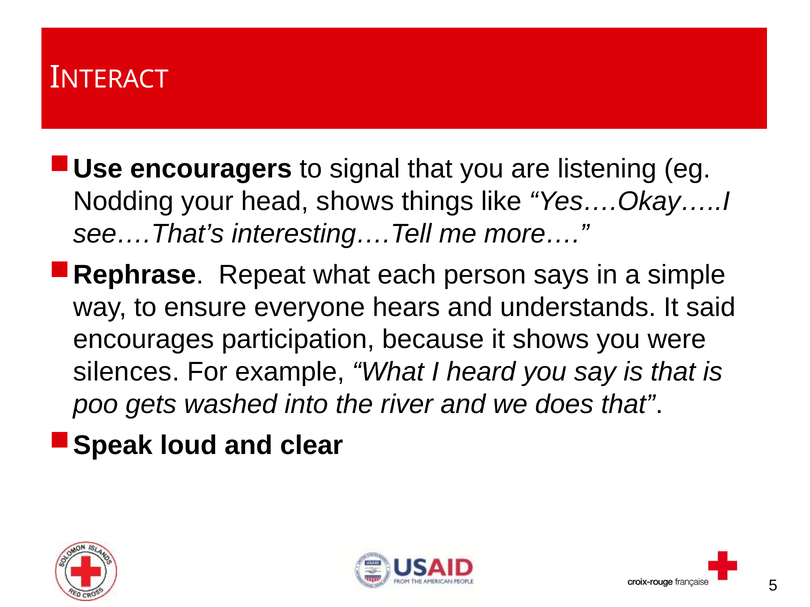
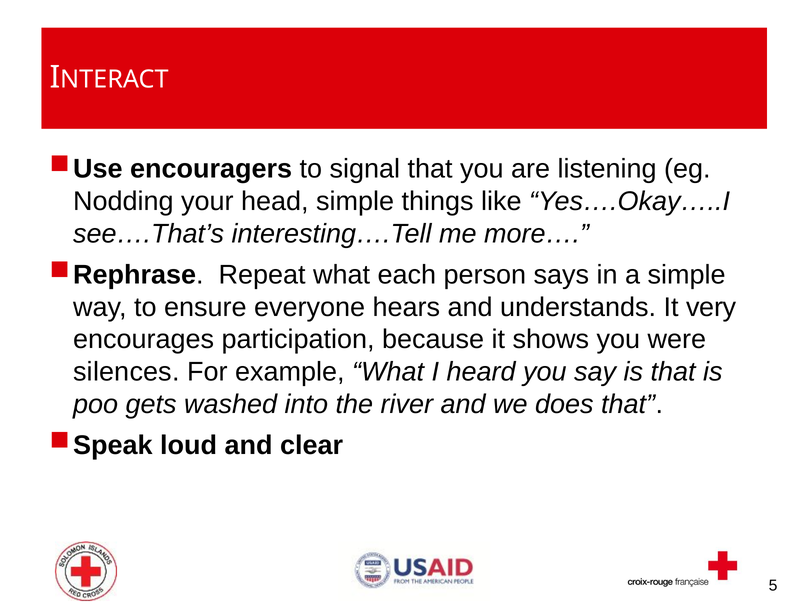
head shows: shows -> simple (355, 201)
said: said -> very (711, 307)
